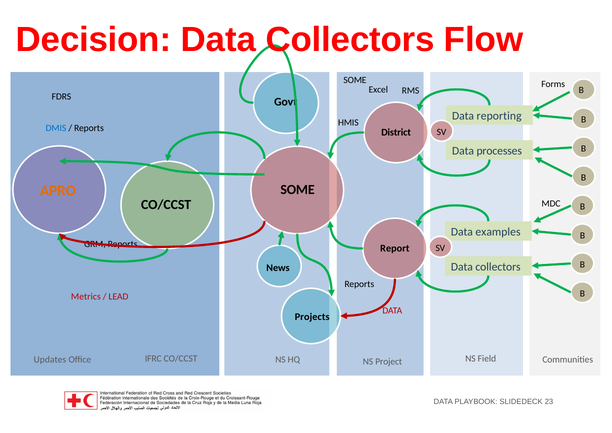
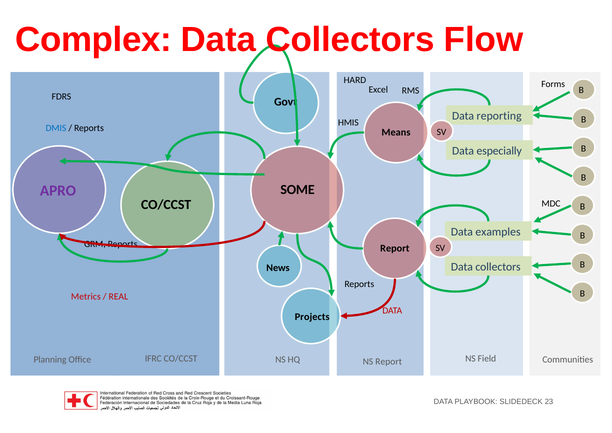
Decision: Decision -> Complex (94, 39)
SOME: SOME -> HARD (355, 80)
District: District -> Means (396, 132)
processes: processes -> especially (499, 151)
APRO colour: orange -> purple (58, 191)
LEAD: LEAD -> REAL (118, 297)
Updates: Updates -> Planning (50, 359)
NS Project: Project -> Report (389, 362)
